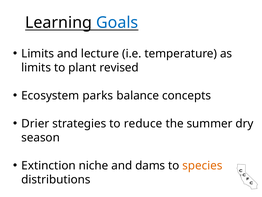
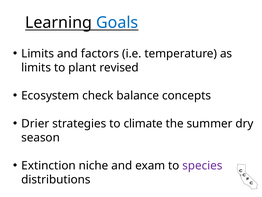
lecture: lecture -> factors (100, 53)
parks: parks -> check (98, 95)
reduce: reduce -> climate (143, 123)
dams: dams -> exam (150, 165)
species colour: orange -> purple (202, 165)
